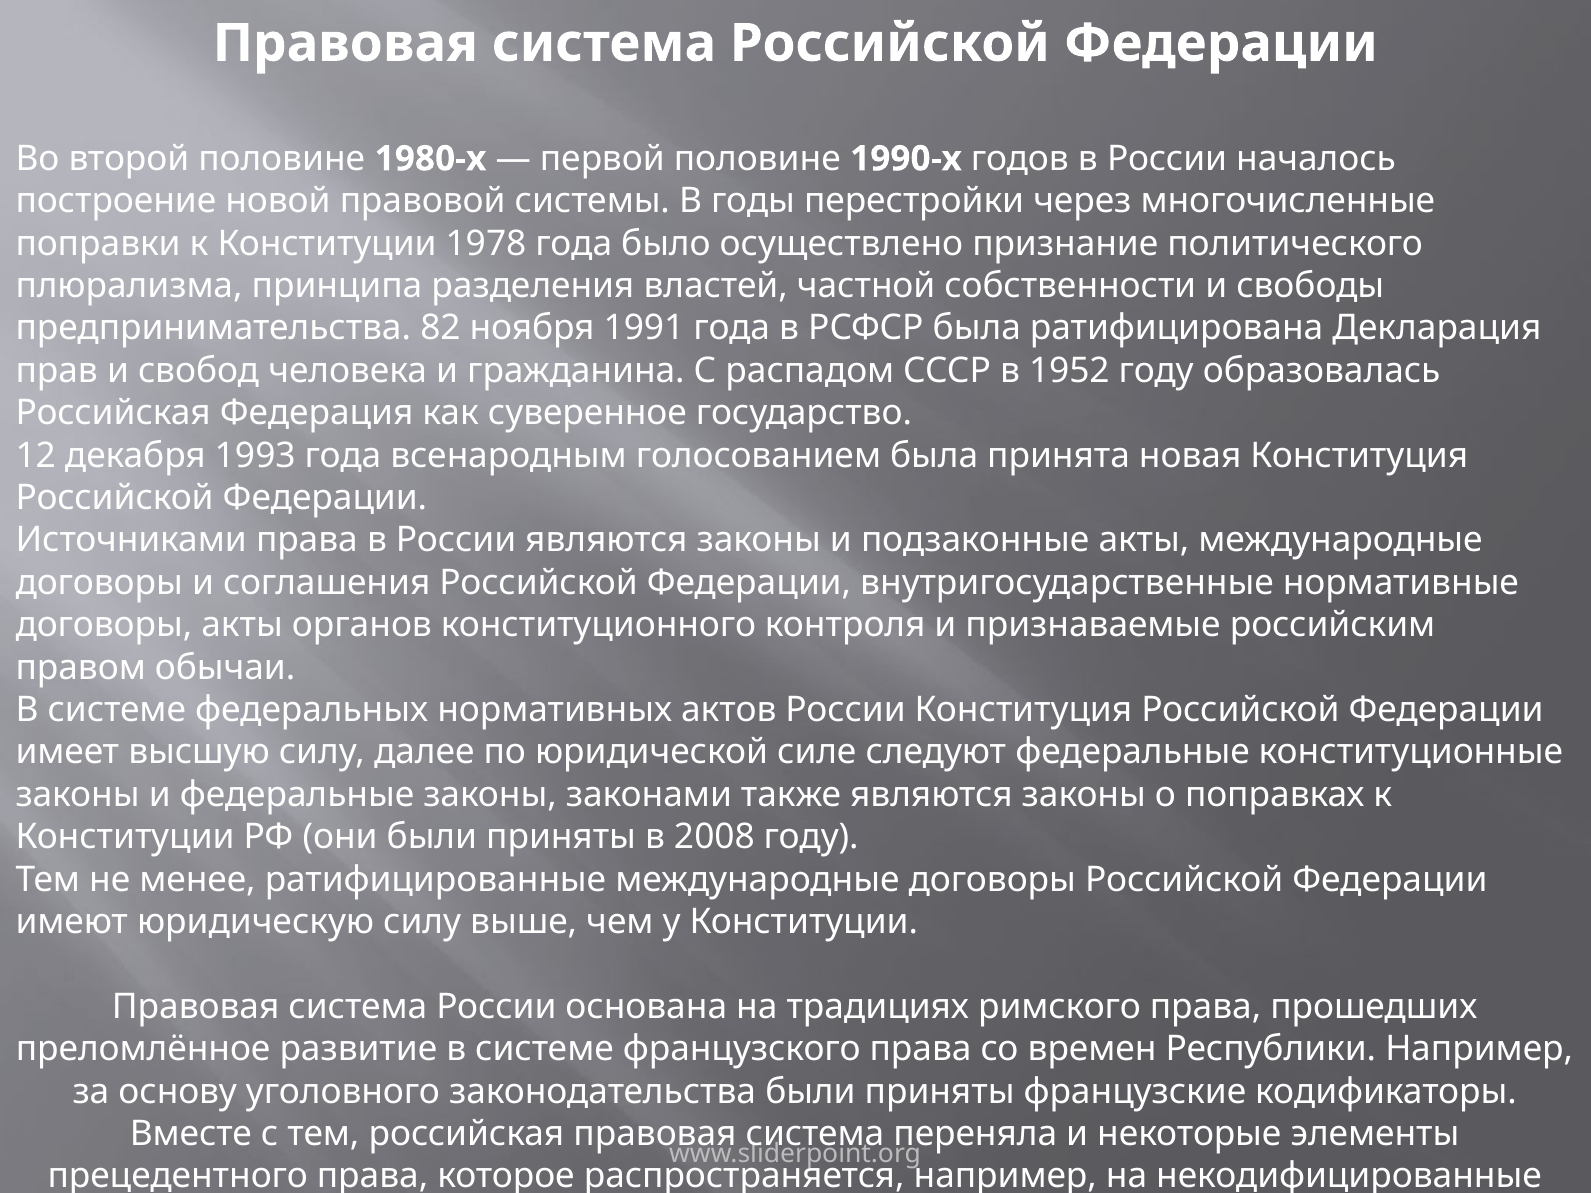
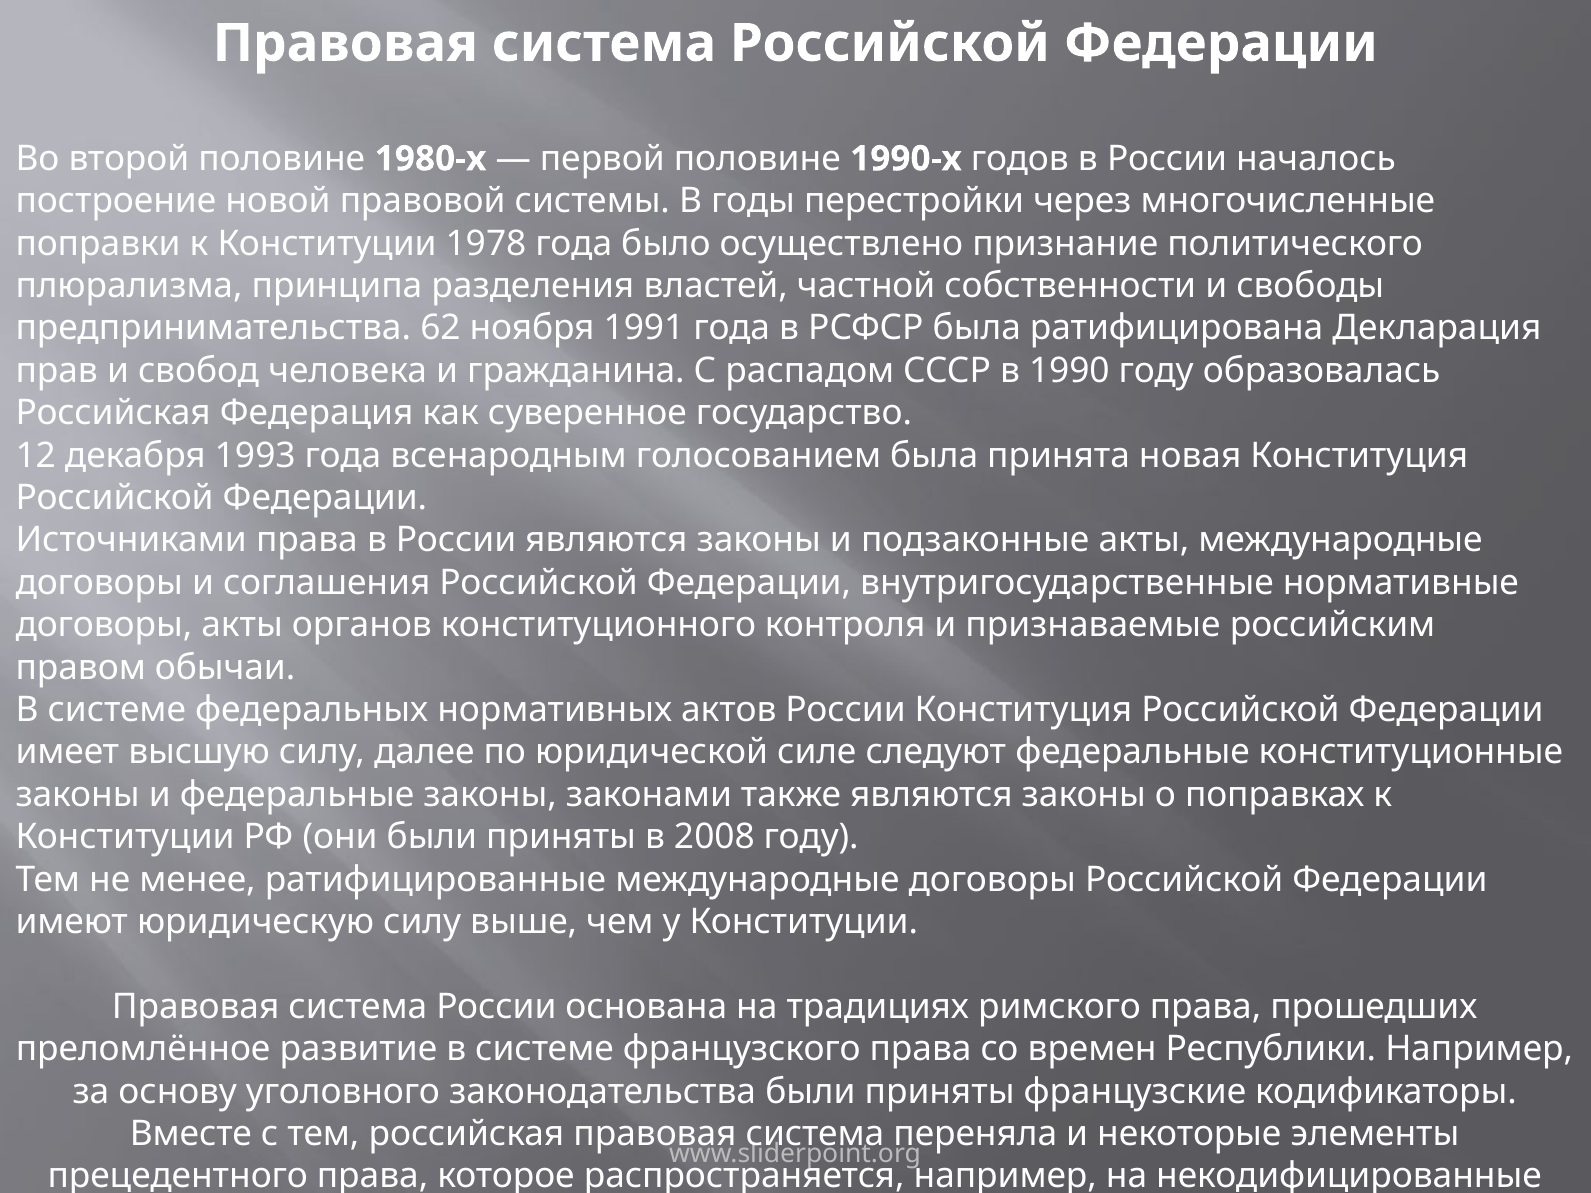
82: 82 -> 62 (440, 328)
1952: 1952 -> 1990 (1069, 371)
